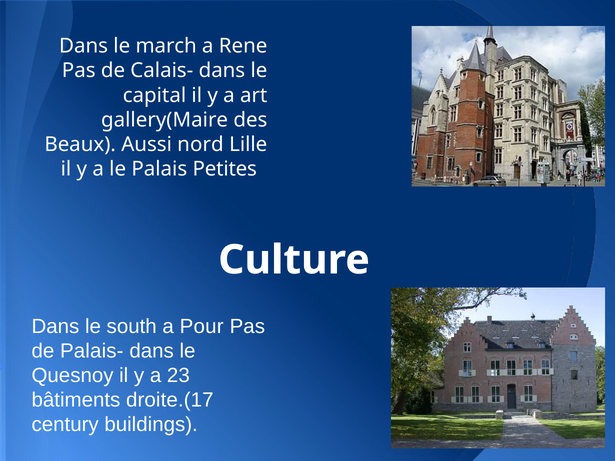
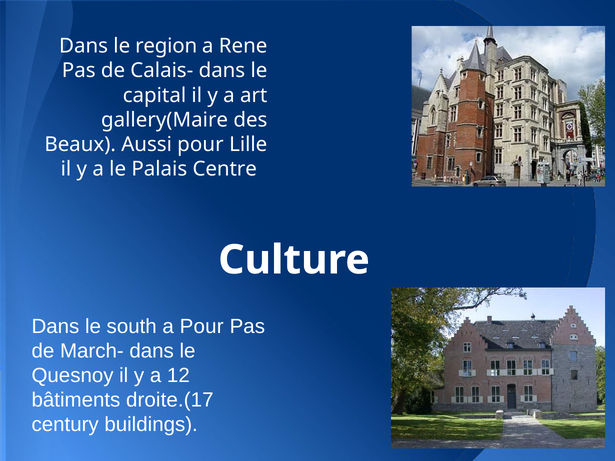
march: march -> region (166, 46)
Aussi nord: nord -> pour (200, 144)
Petites: Petites -> Centre (225, 169)
Palais-: Palais- -> March- (92, 351)
23: 23 -> 12 (178, 376)
